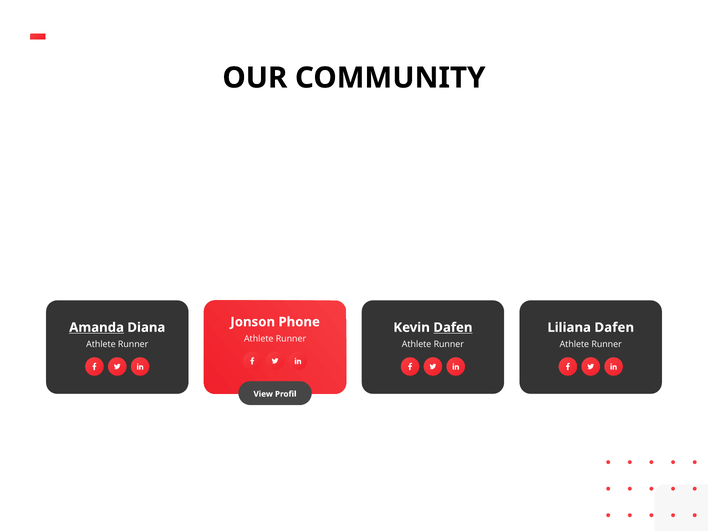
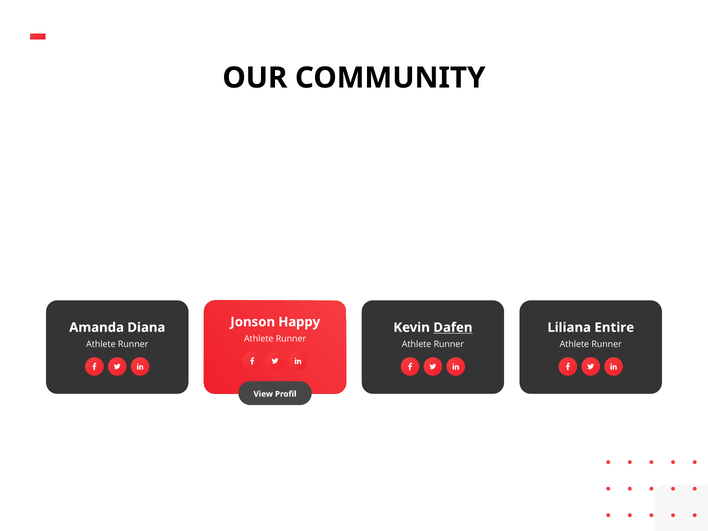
Phone: Phone -> Happy (299, 322)
Amanda underline: present -> none (97, 327)
Liliana Dafen: Dafen -> Entire (614, 327)
